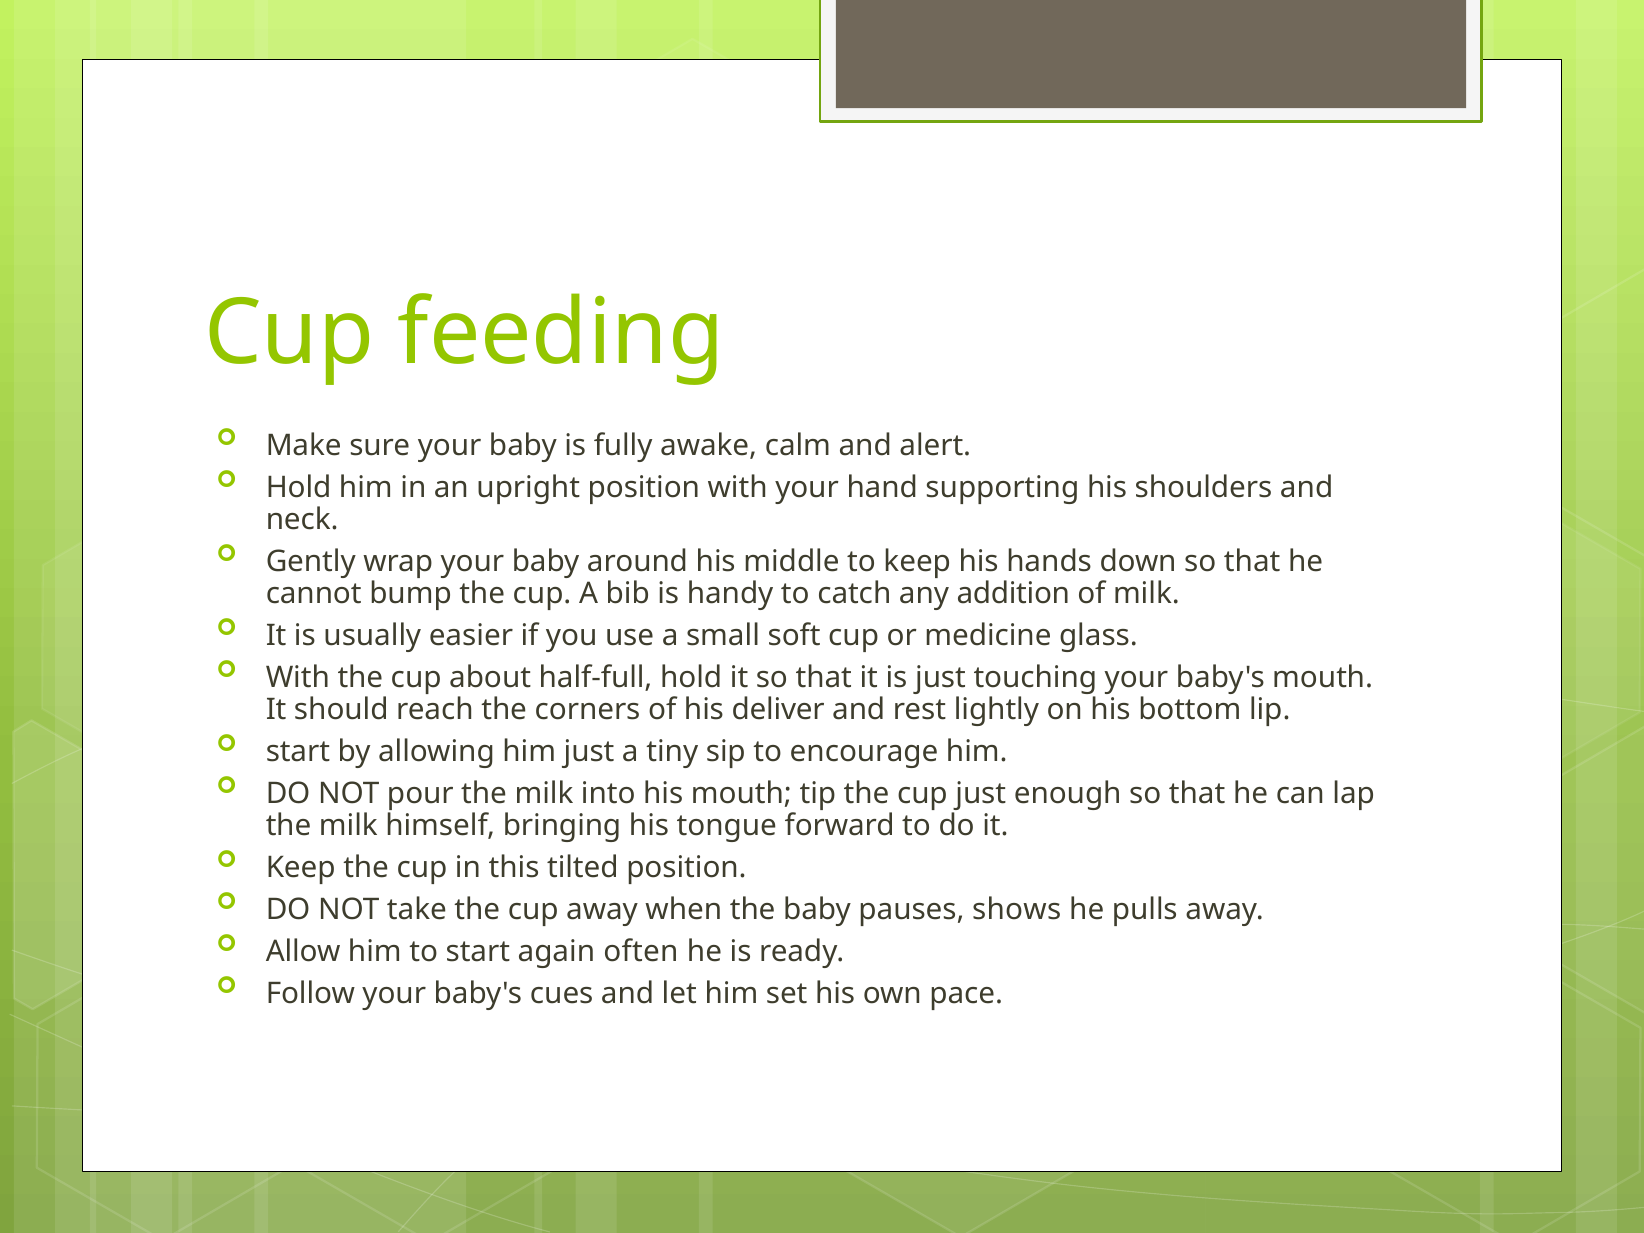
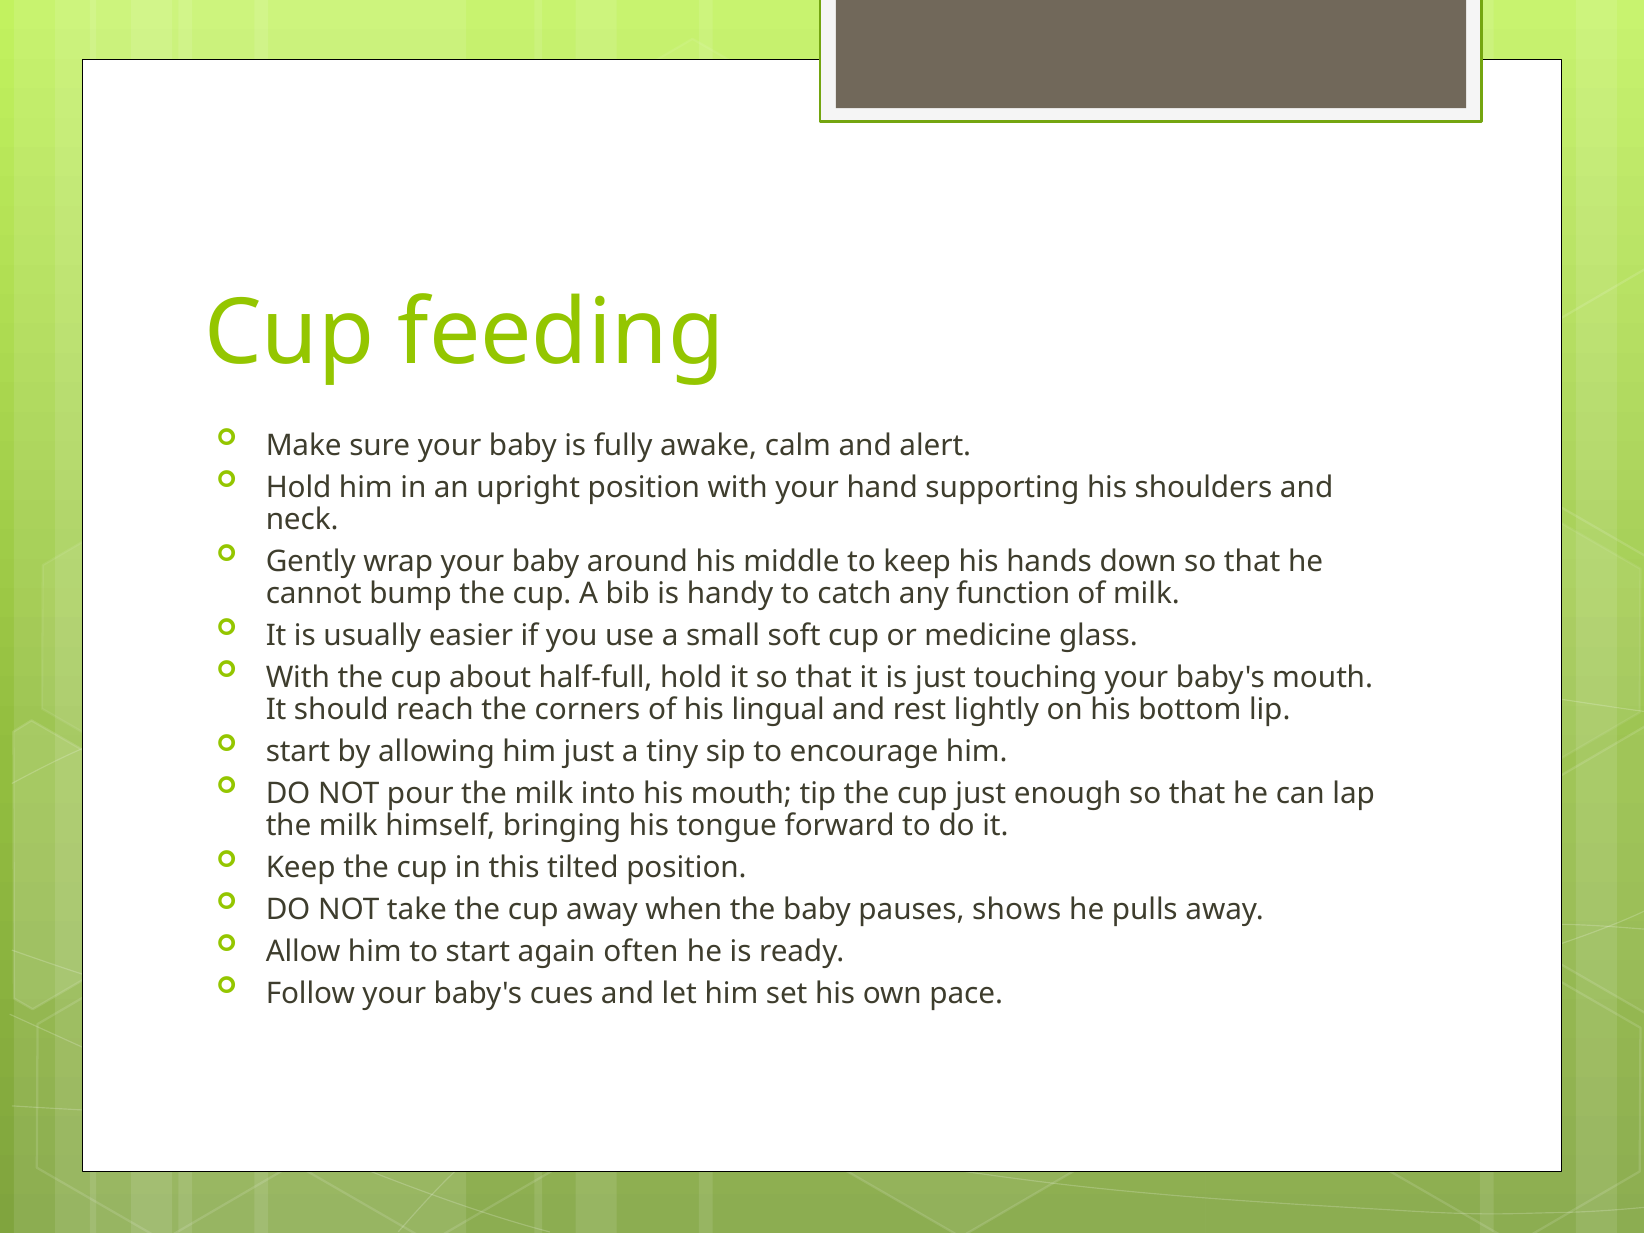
addition: addition -> function (1013, 594)
deliver: deliver -> lingual (778, 710)
